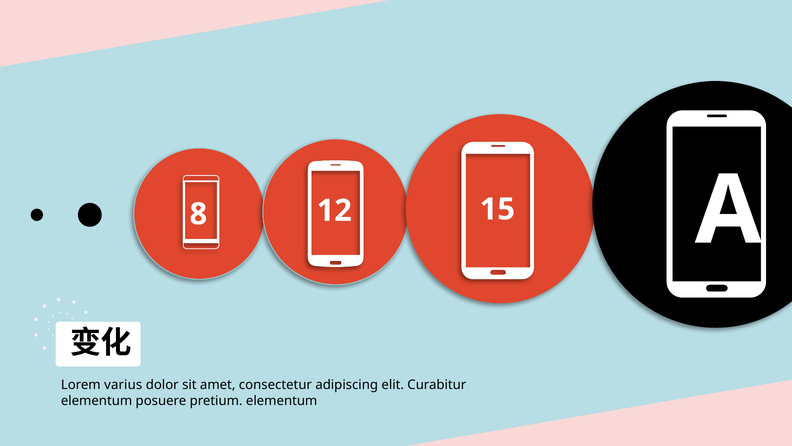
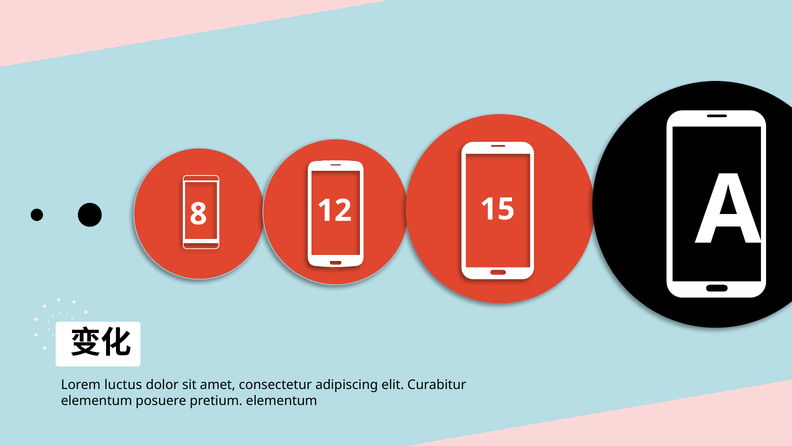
varius: varius -> luctus (123, 385)
